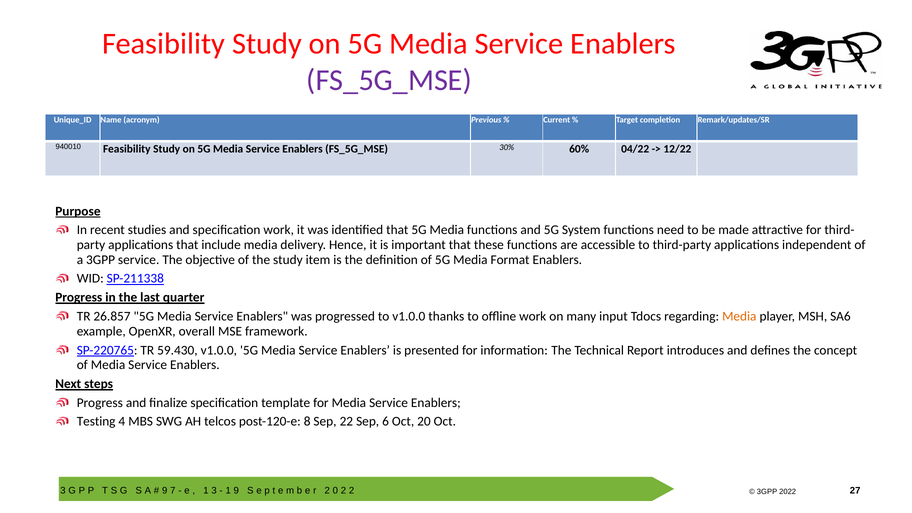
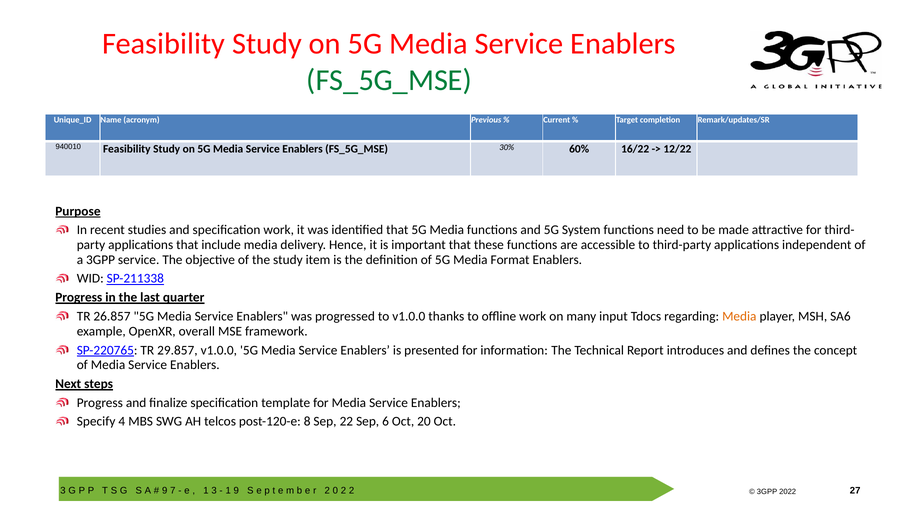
FS_5G_MSE colour: purple -> green (389, 80)
04/22: 04/22 -> 16/22 (635, 149)
59.430: 59.430 -> 29.857 (177, 350)
Testing: Testing -> Specify (96, 421)
